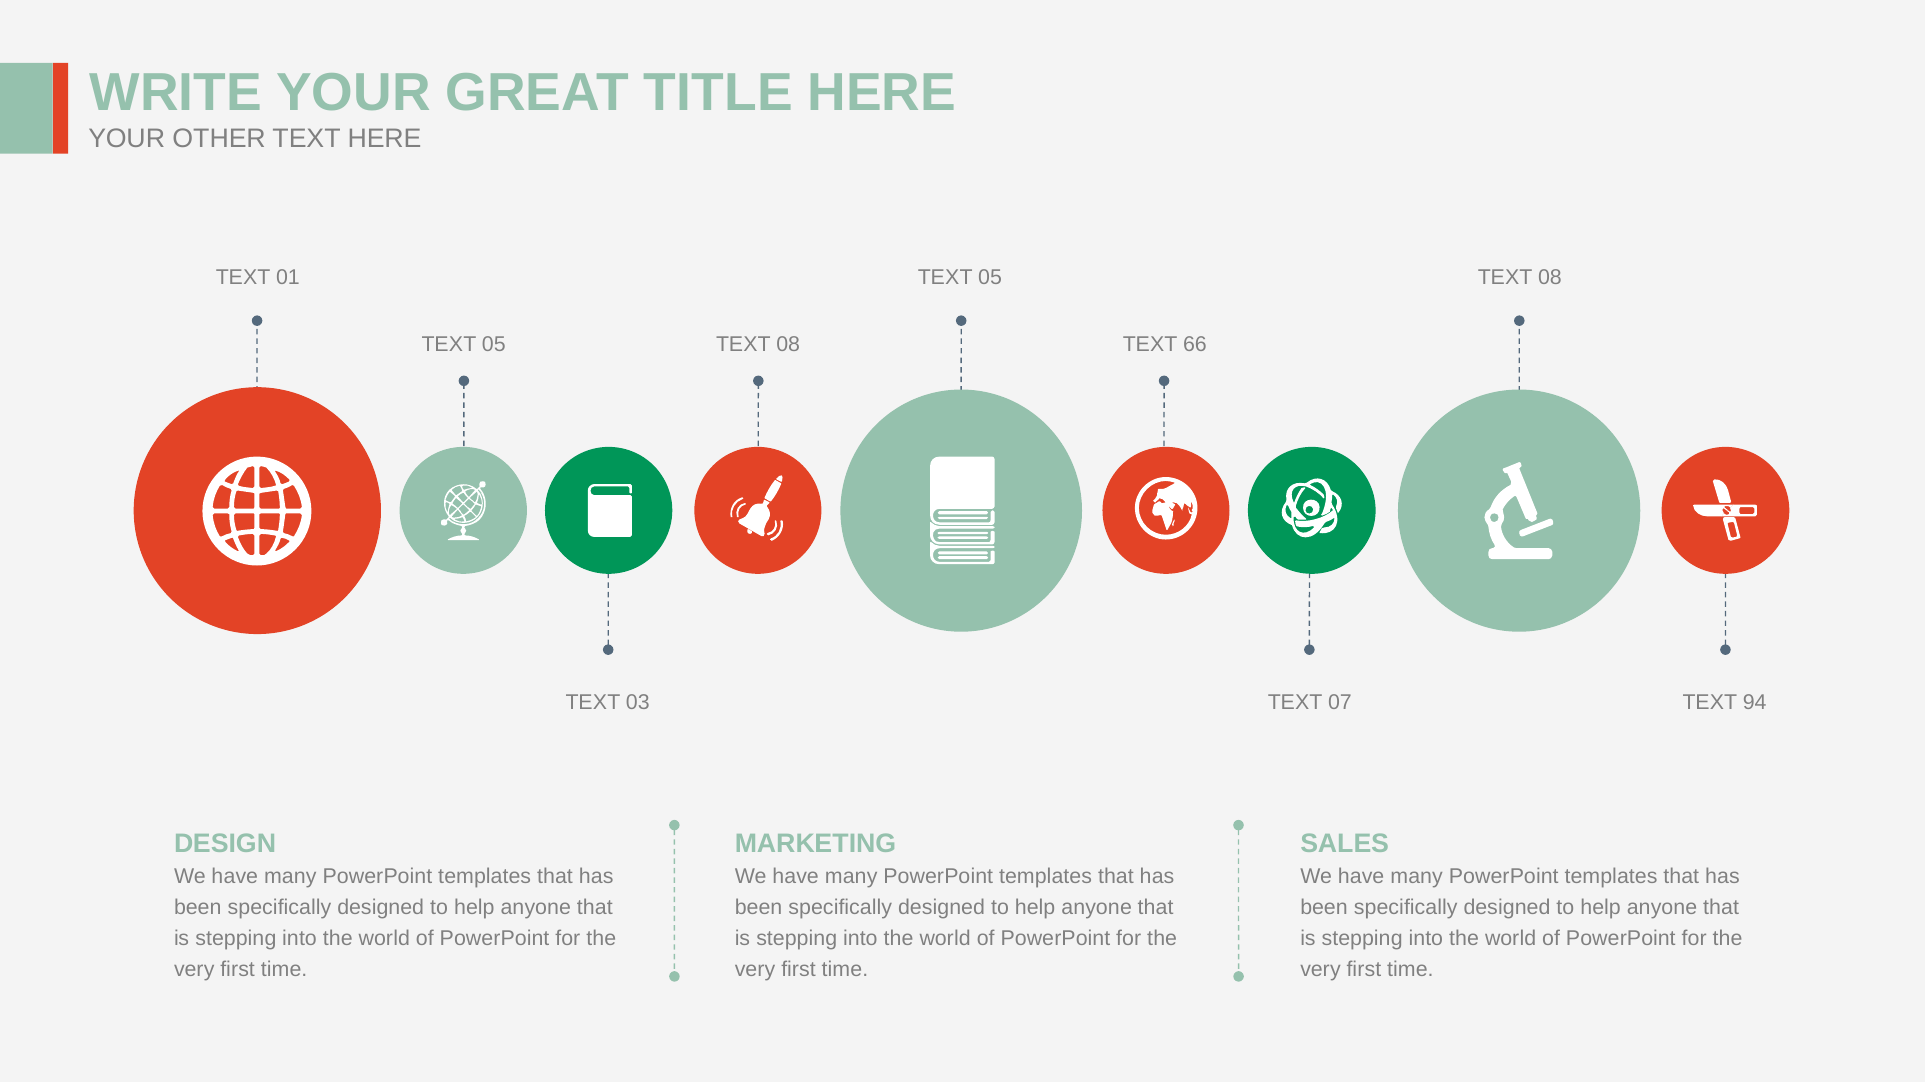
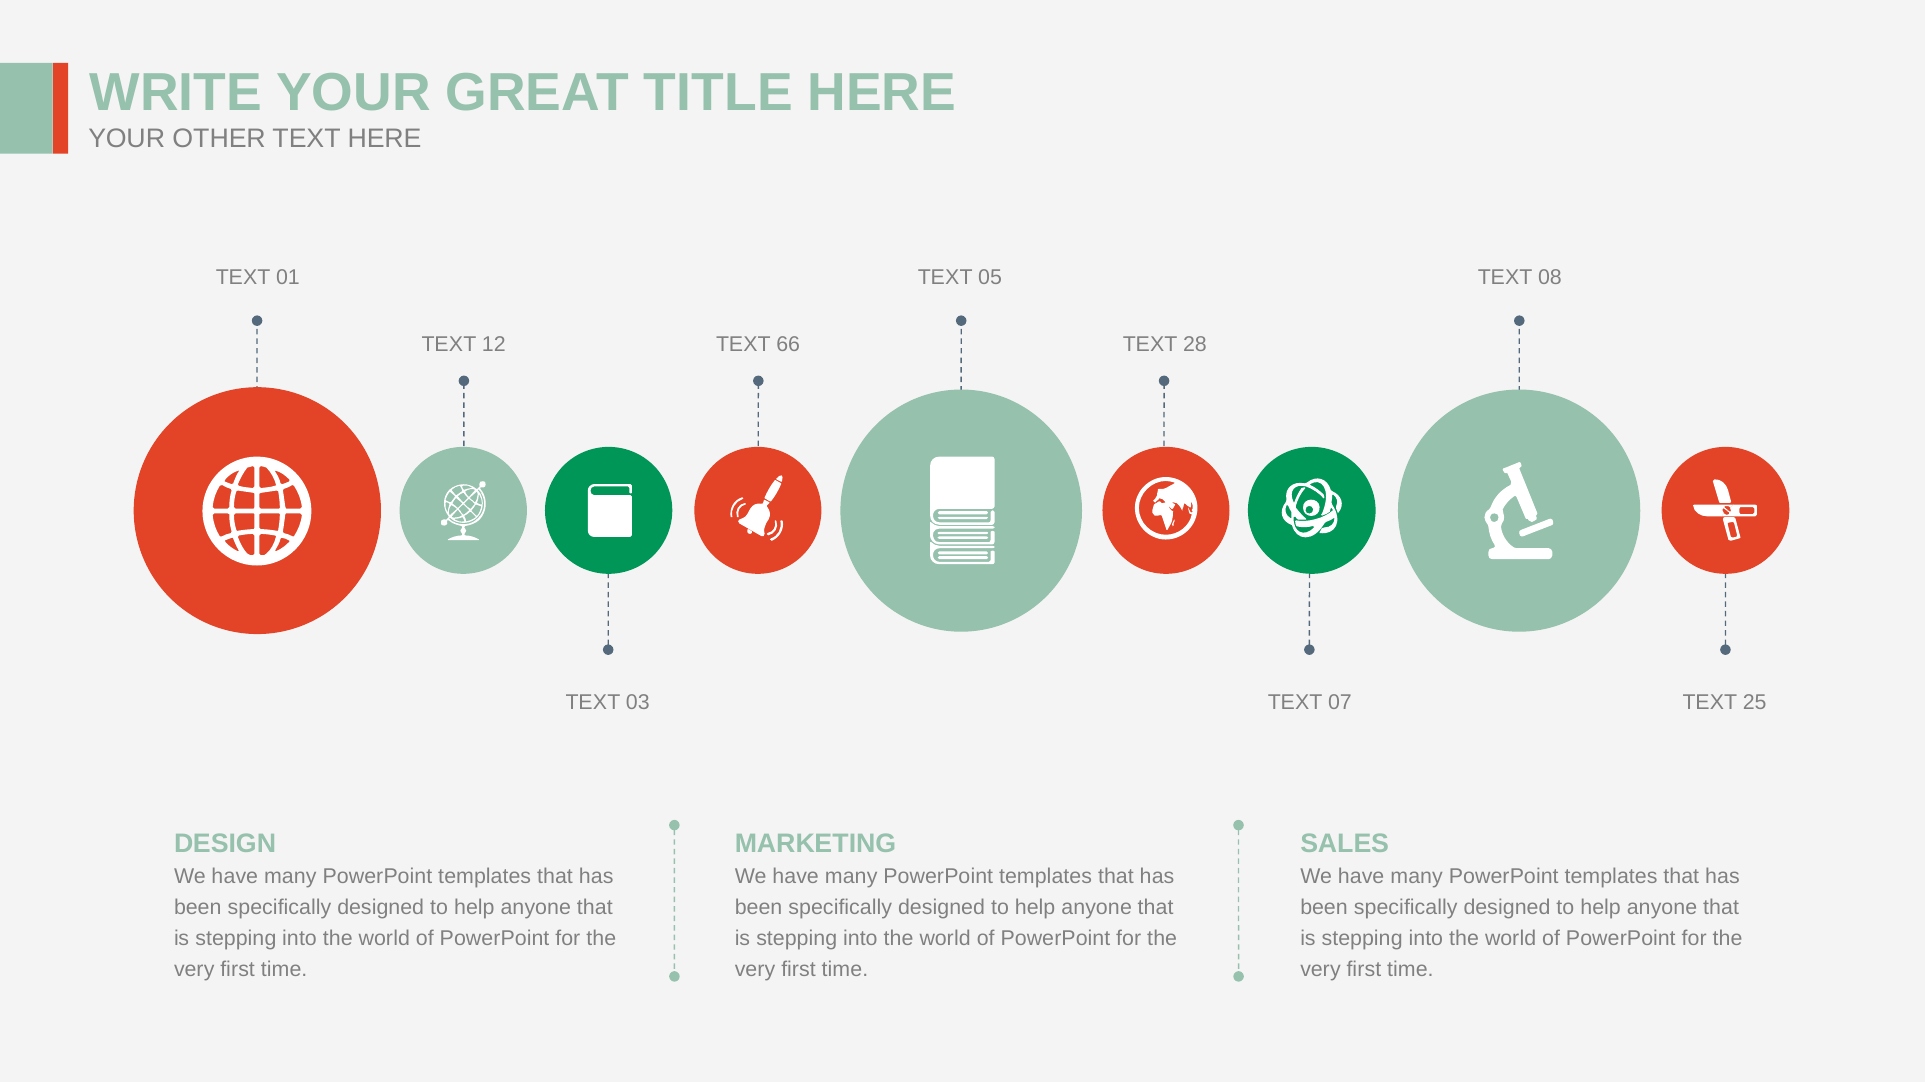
05: 05 -> 12 (494, 345)
08: 08 -> 66 (788, 345)
66: 66 -> 28 (1195, 345)
94: 94 -> 25 (1755, 703)
